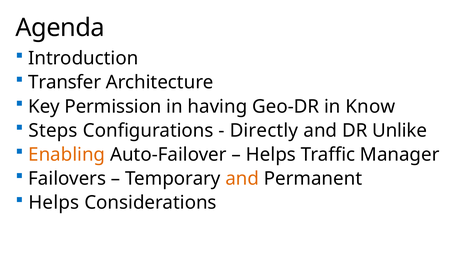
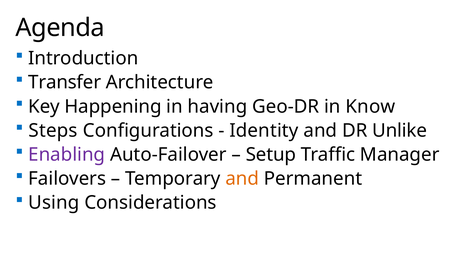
Permission: Permission -> Happening (113, 106)
Directly: Directly -> Identity (264, 130)
Enabling colour: orange -> purple (67, 154)
Helps: Helps -> Setup (271, 154)
Helps: Helps -> Using (54, 203)
